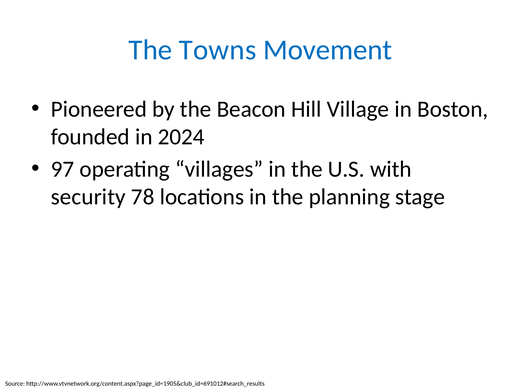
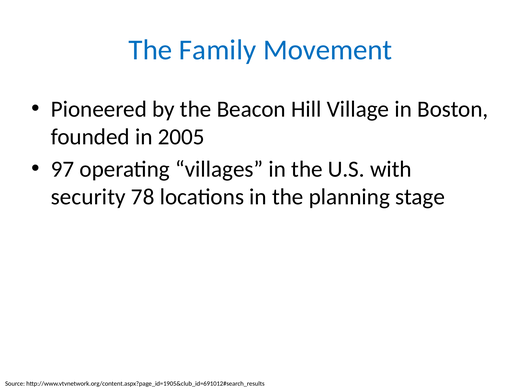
Towns: Towns -> Family (218, 50)
2024: 2024 -> 2005 (181, 137)
